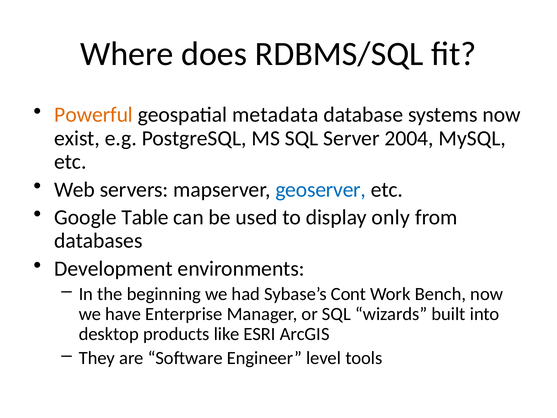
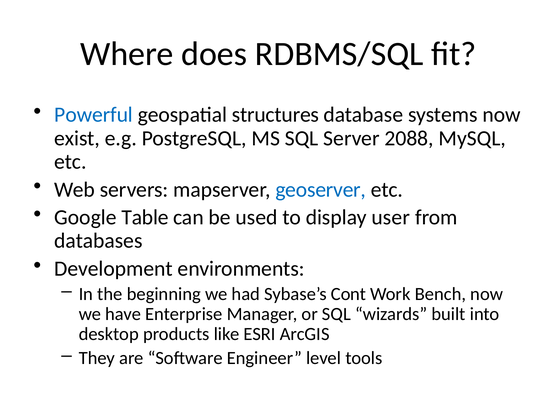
Powerful colour: orange -> blue (94, 115)
metadata: metadata -> structures (275, 115)
2004: 2004 -> 2088 (409, 138)
only: only -> user (391, 217)
